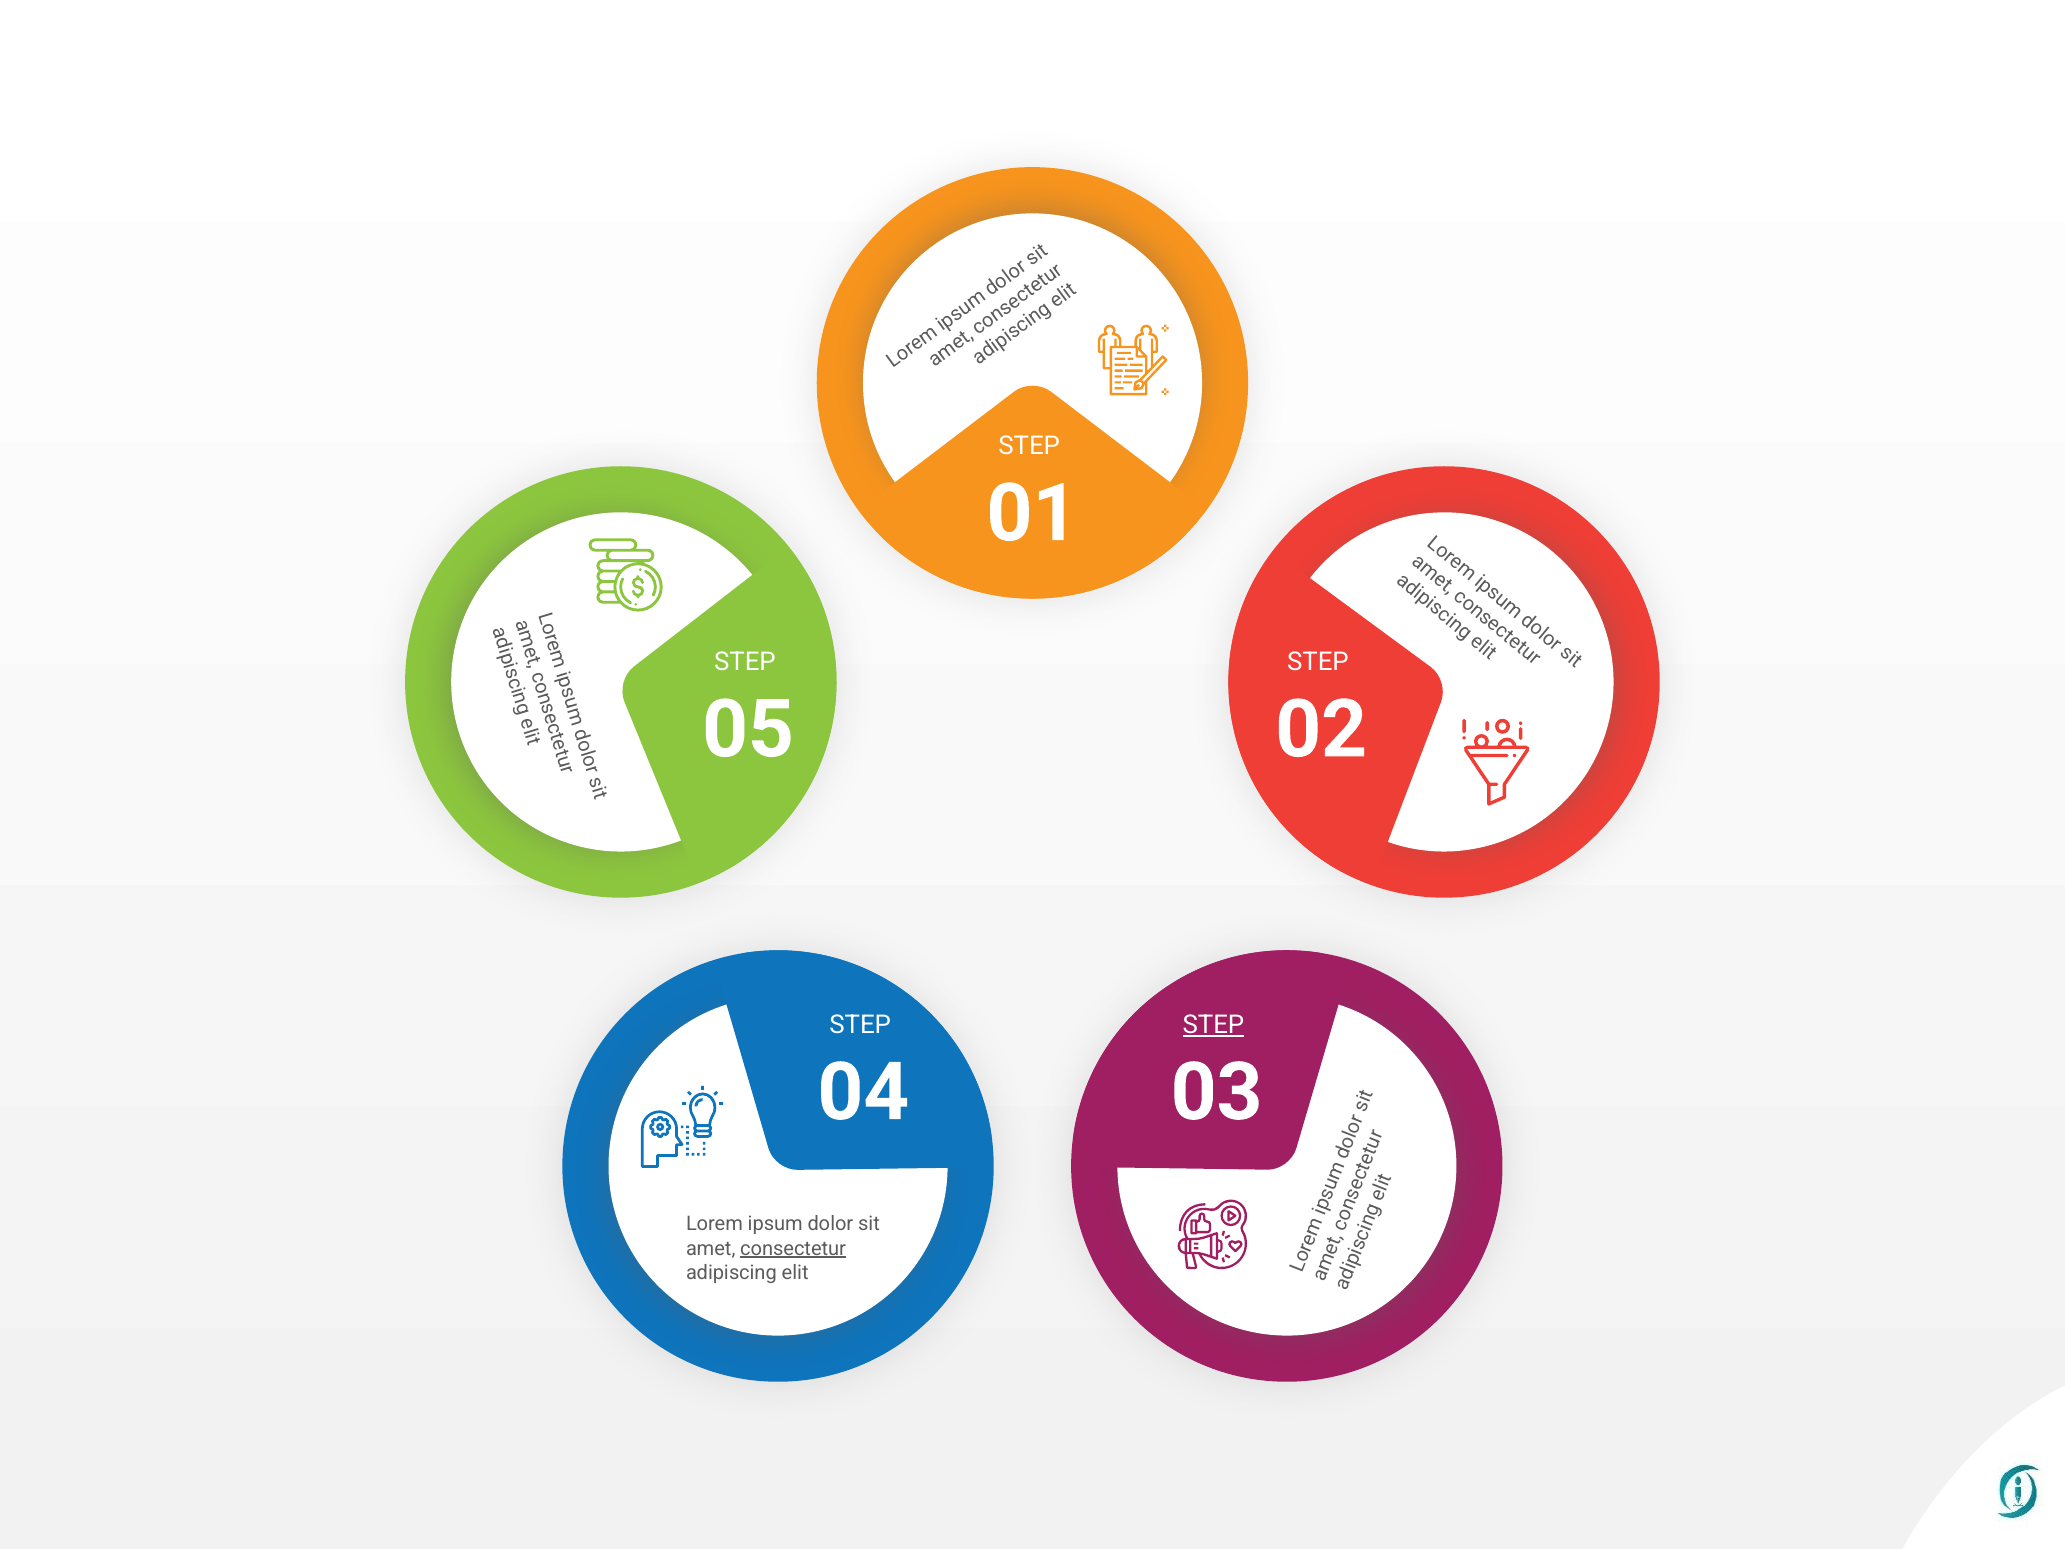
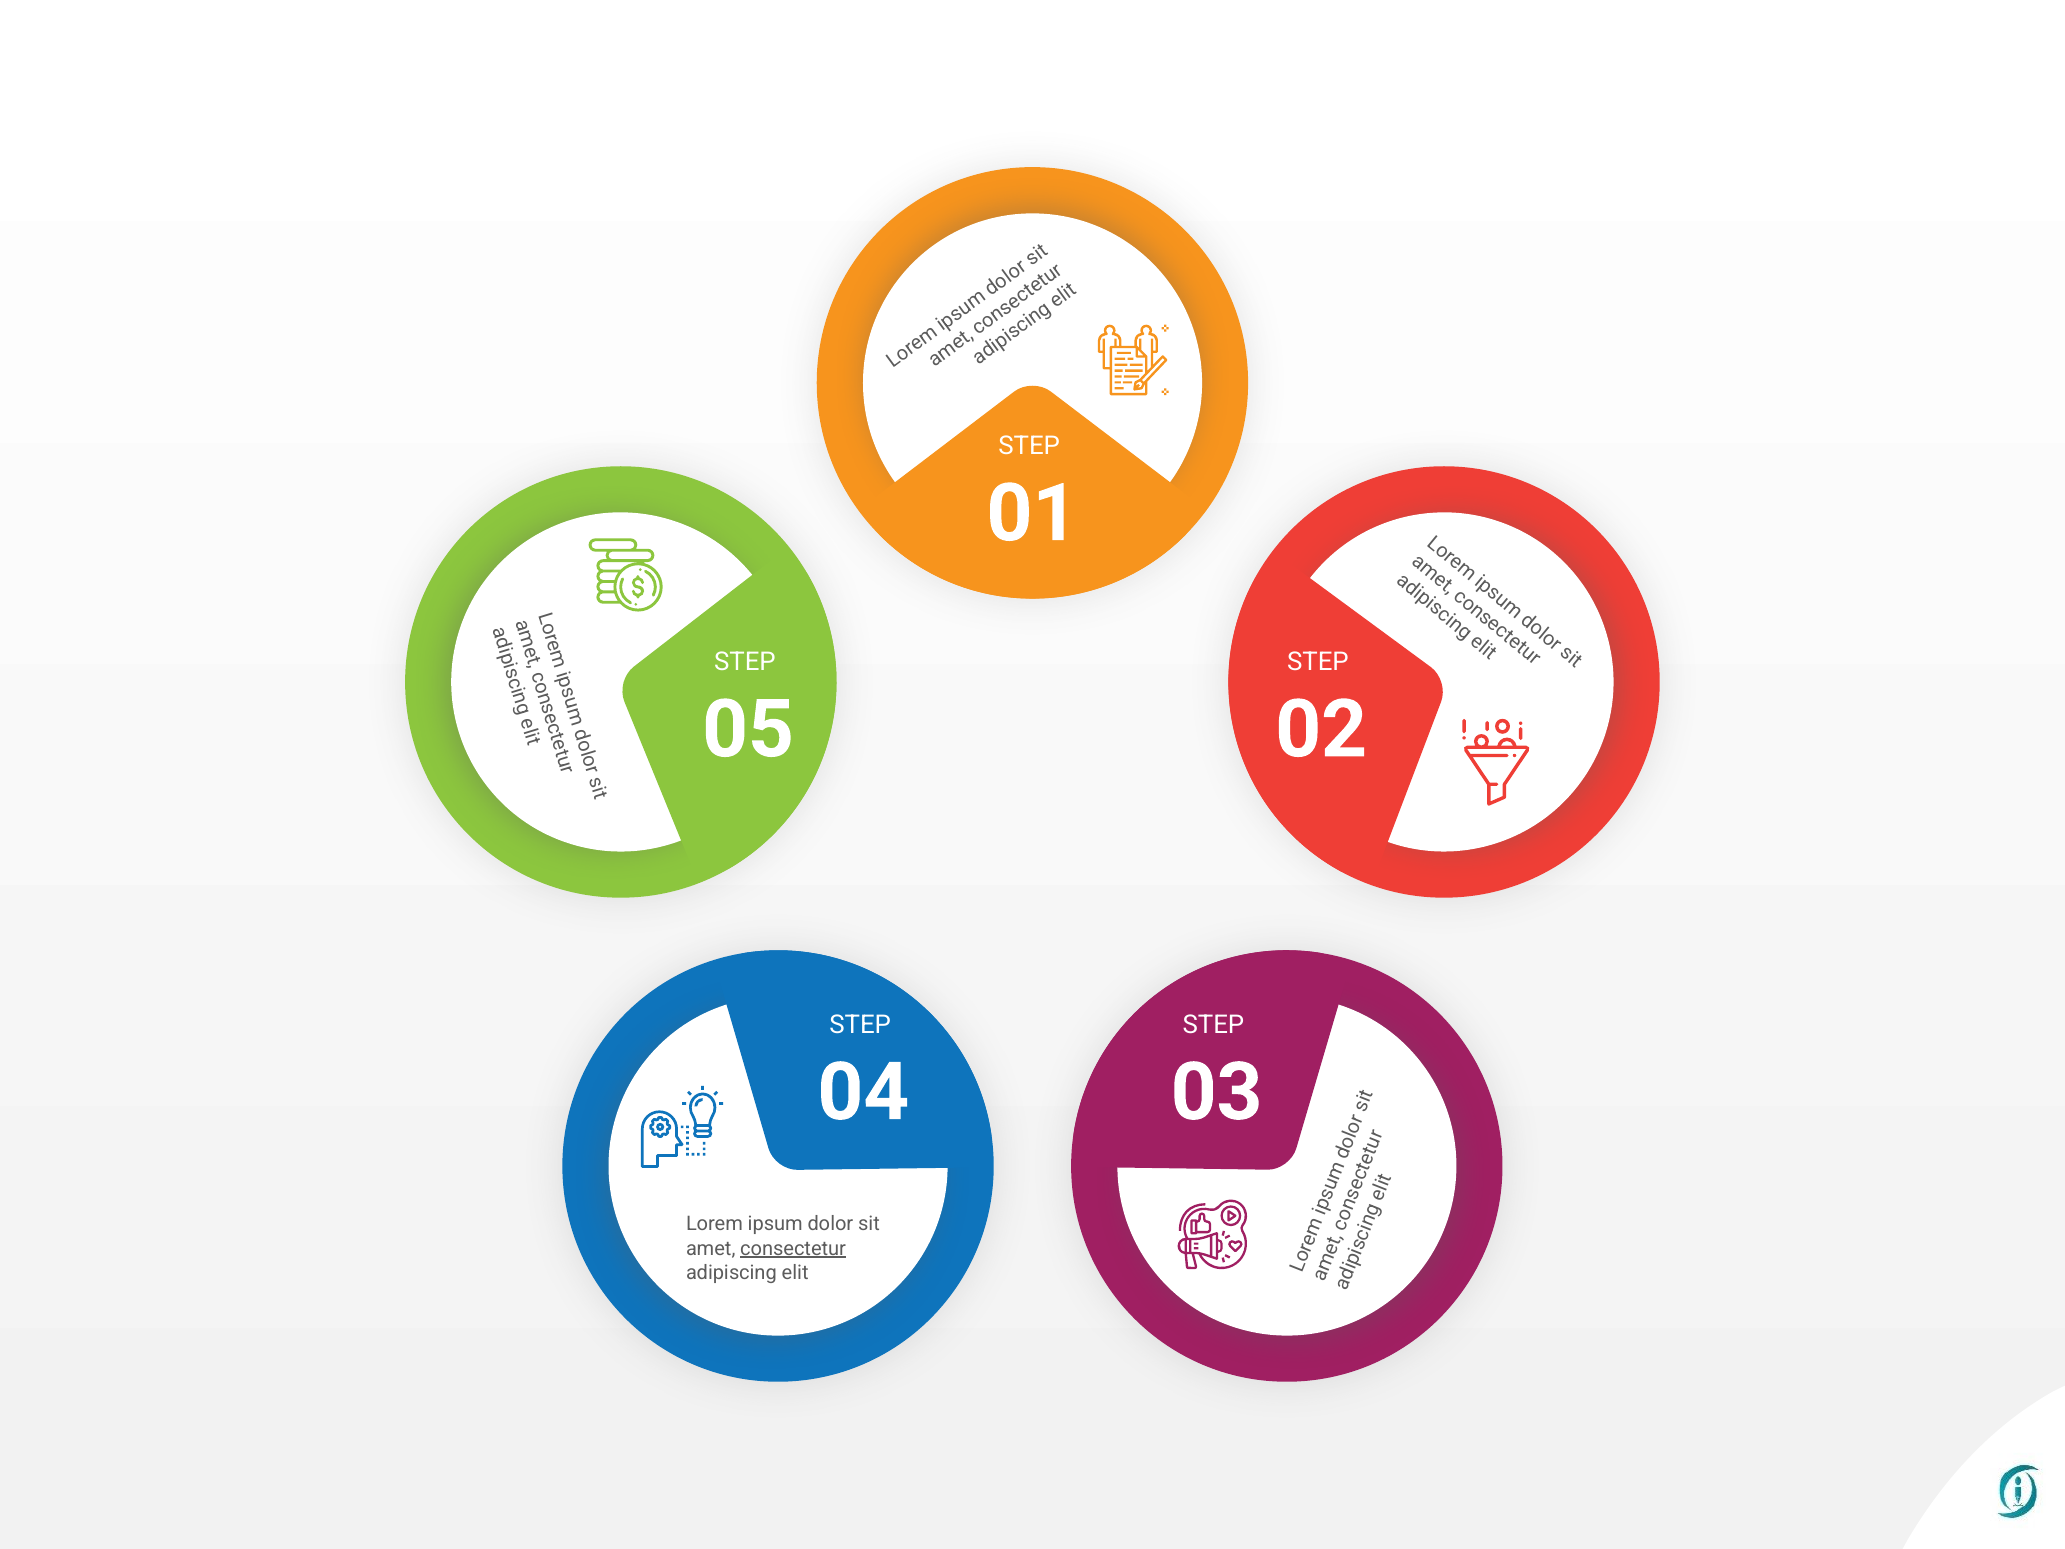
STEP underline: present -> none (1213, 1025)
